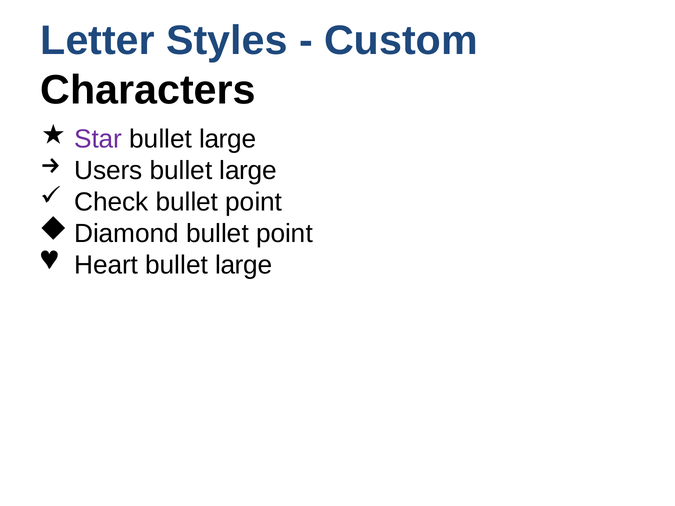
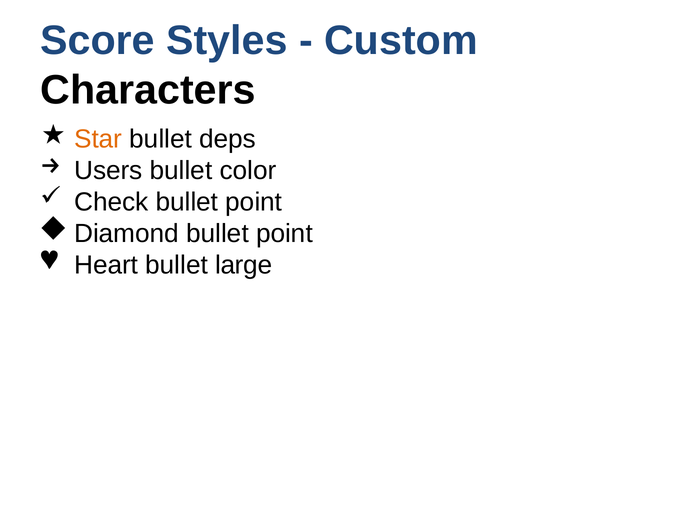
Letter: Letter -> Score (98, 41)
Star colour: purple -> orange (98, 139)
large: large -> deps (228, 139)
large: large -> color (248, 171)
